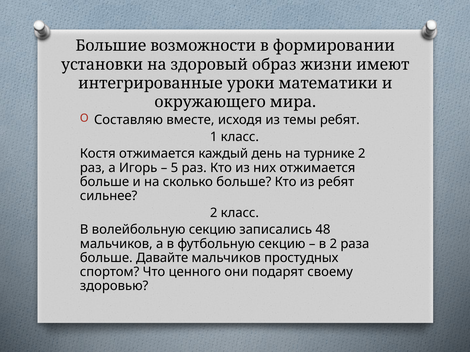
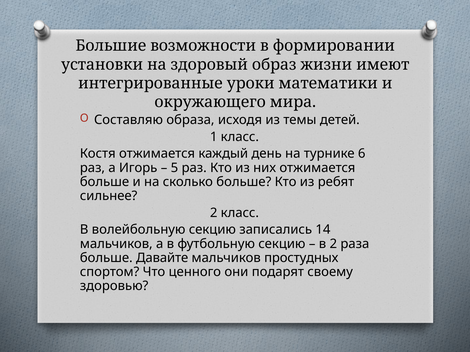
вместе: вместе -> образа (190, 120)
темы ребят: ребят -> детей (340, 120)
турнике 2: 2 -> 6 (362, 154)
48: 48 -> 14 (323, 230)
